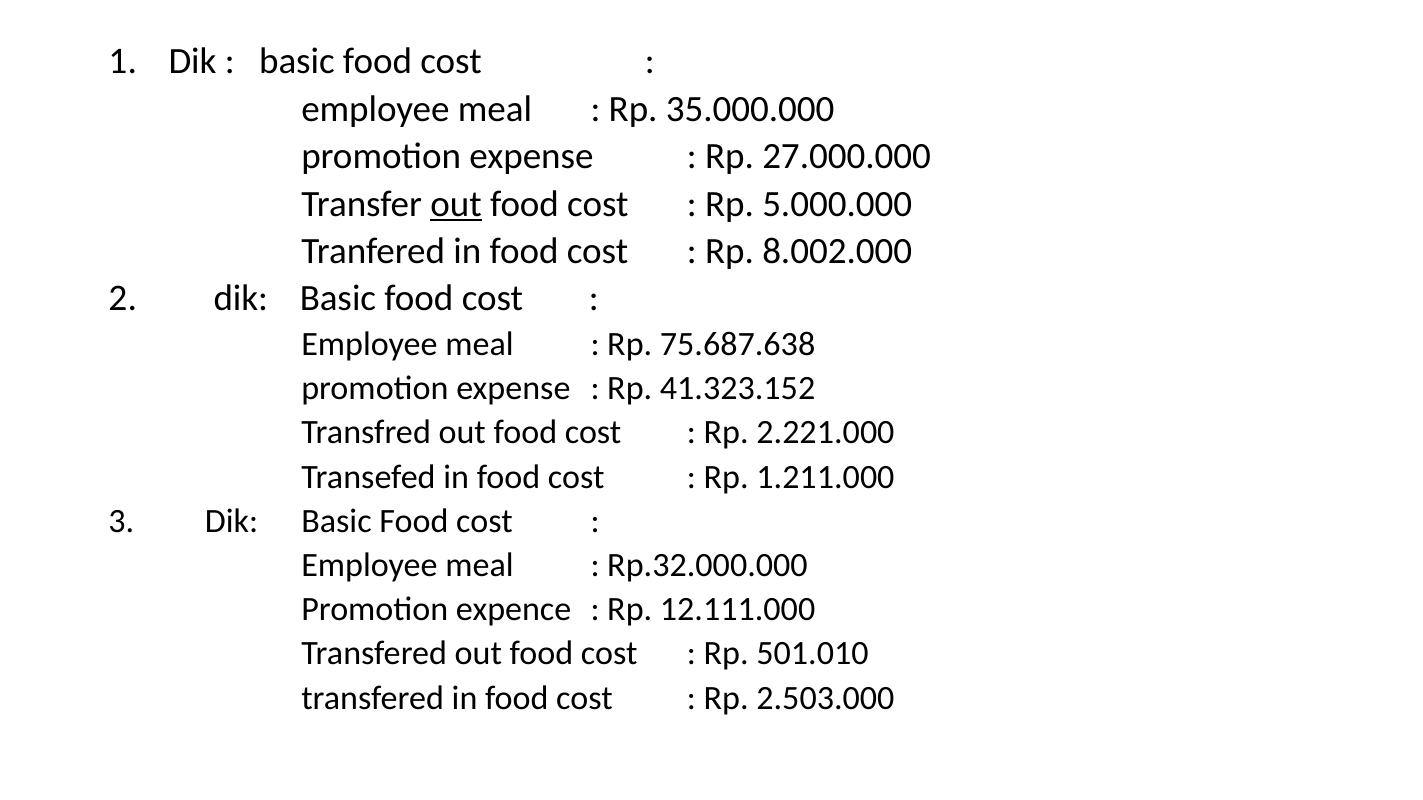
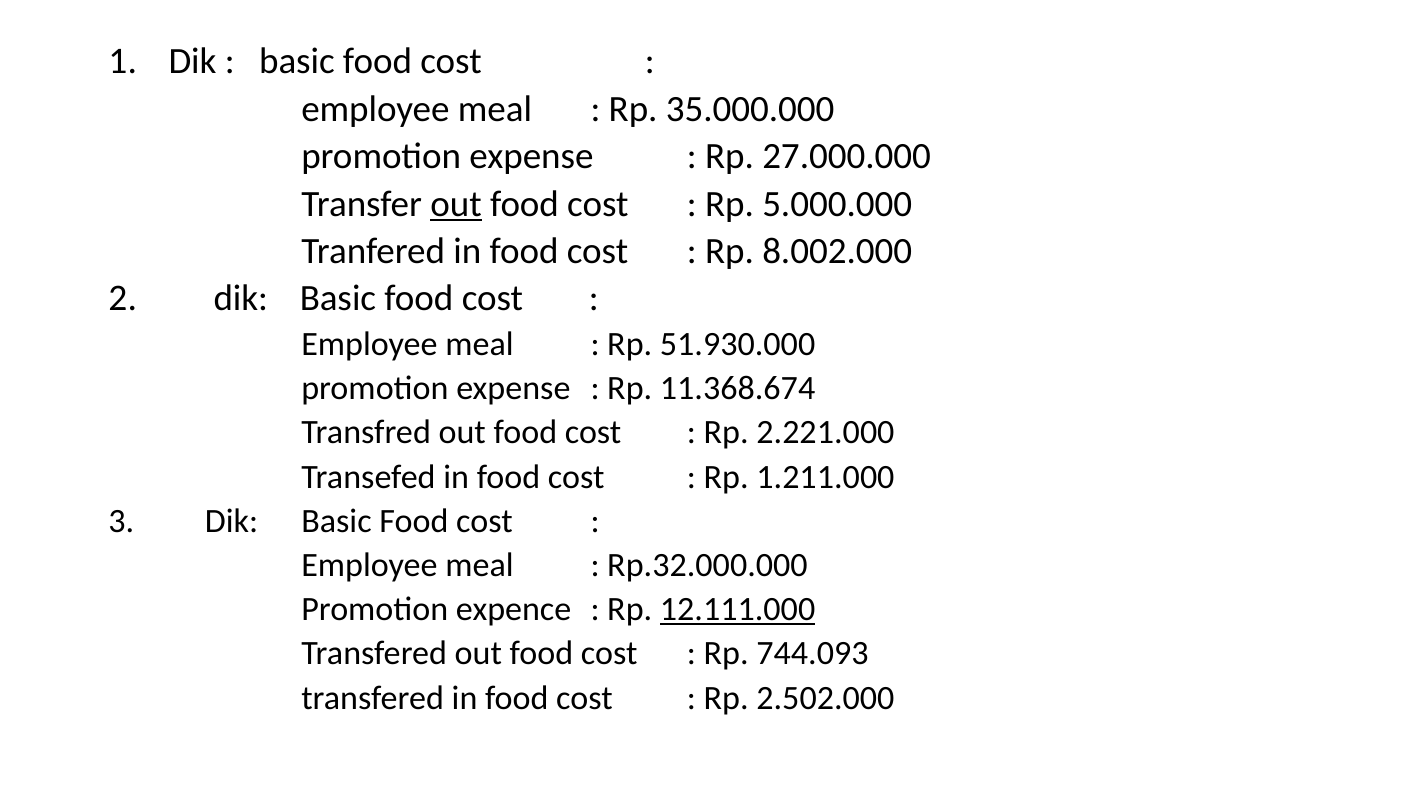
75.687.638: 75.687.638 -> 51.930.000 (738, 345)
41.323.152: 41.323.152 -> 11.368.674 (738, 389)
12.111.000 underline: none -> present (738, 610)
501.010: 501.010 -> 744.093 (812, 654)
2.503.000: 2.503.000 -> 2.502.000 (825, 698)
